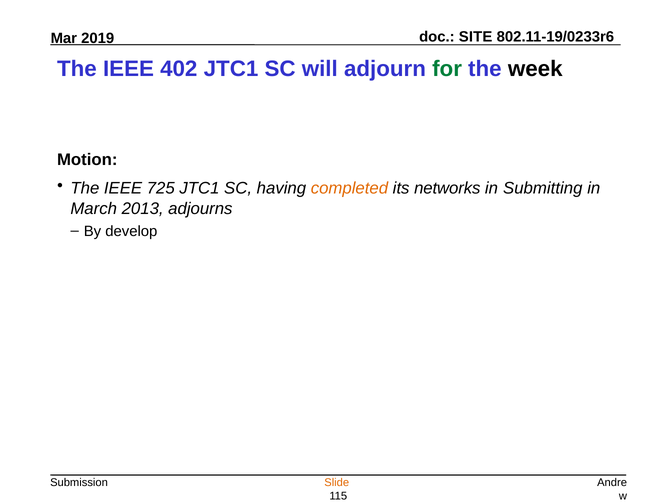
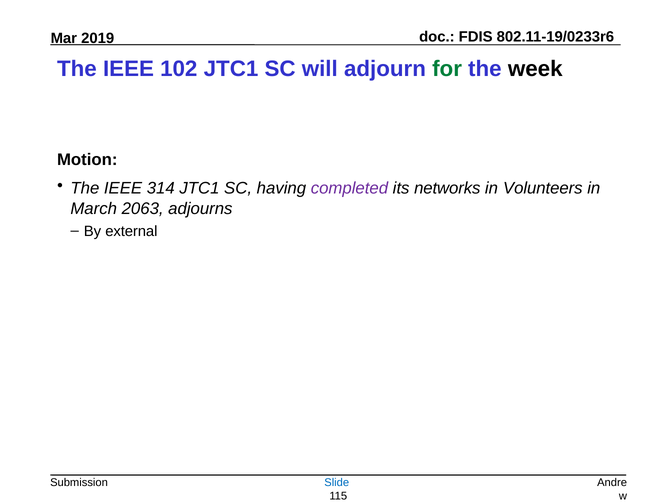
SITE: SITE -> FDIS (476, 37)
402: 402 -> 102 (179, 69)
725: 725 -> 314 (161, 189)
completed colour: orange -> purple (349, 189)
Submitting: Submitting -> Volunteers (543, 189)
2013: 2013 -> 2063 (143, 209)
develop: develop -> external (131, 231)
Slide colour: orange -> blue (337, 483)
